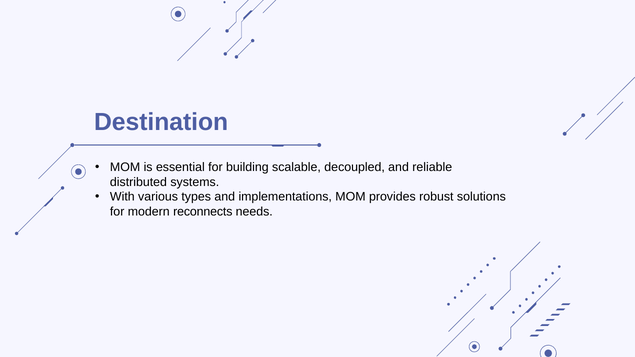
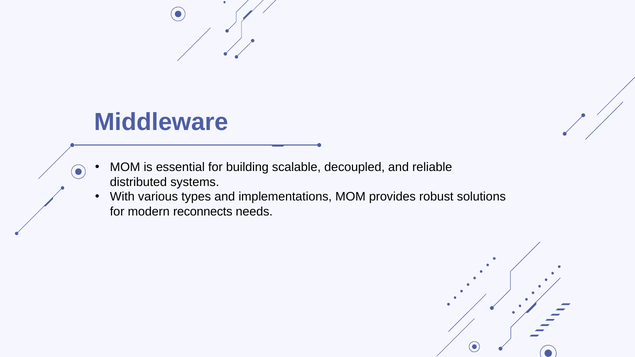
Destination: Destination -> Middleware (161, 122)
